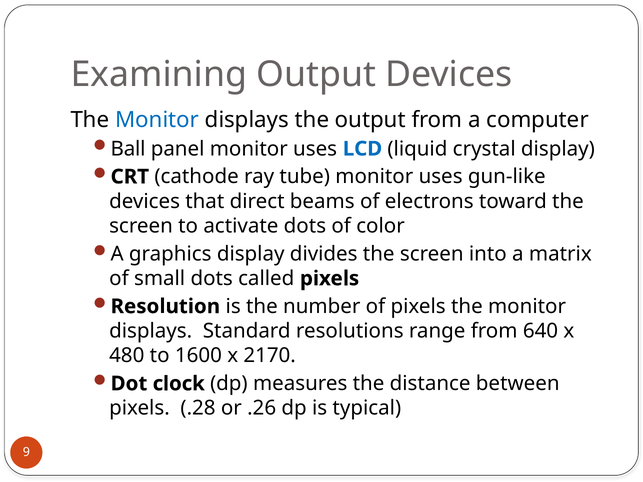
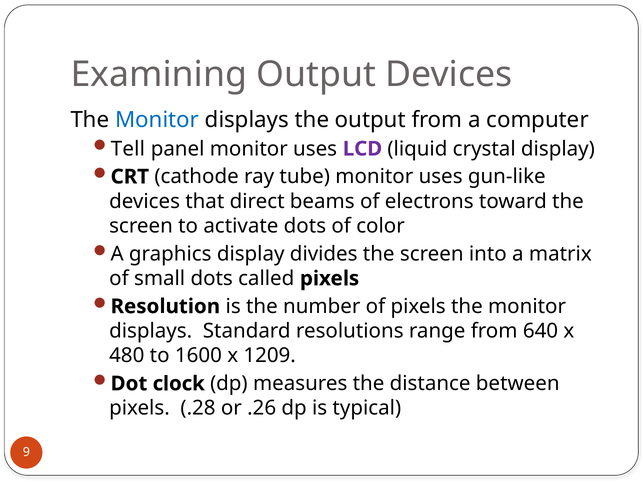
Ball: Ball -> Tell (128, 149)
LCD colour: blue -> purple (363, 149)
2170: 2170 -> 1209 (270, 356)
